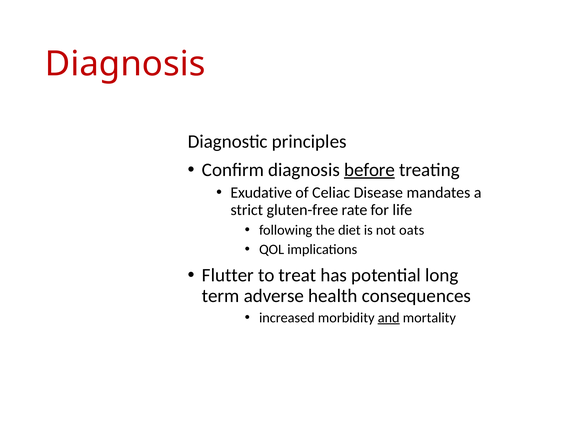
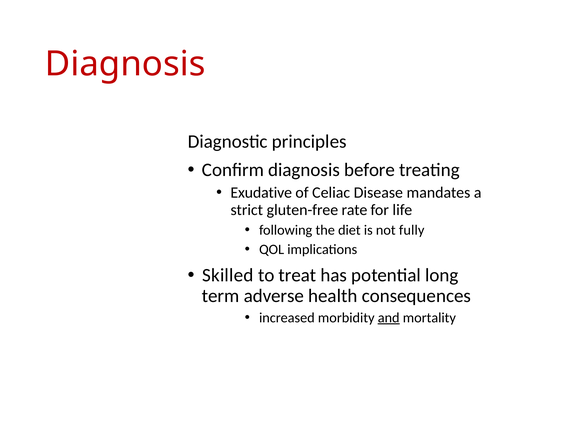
before underline: present -> none (370, 170)
oats: oats -> fully (412, 230)
Flutter: Flutter -> Skilled (228, 275)
